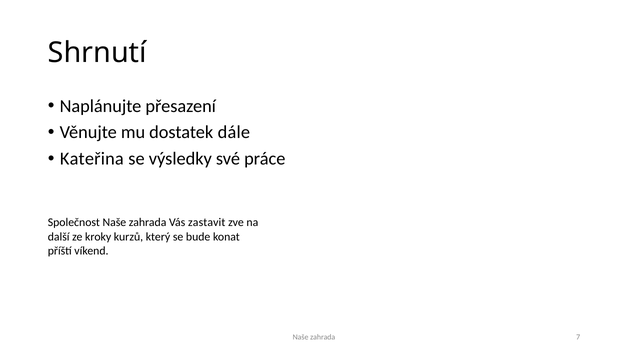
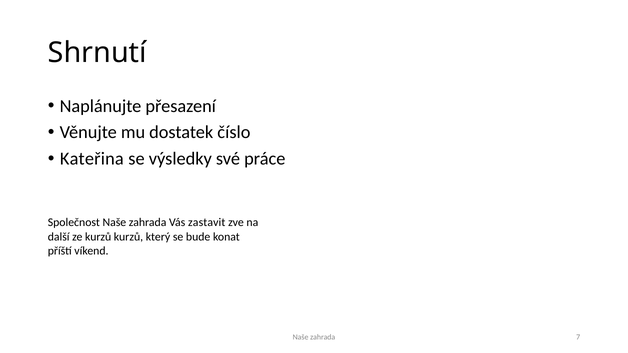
dále: dále -> číslo (234, 133)
ze kroky: kroky -> kurzů (98, 237)
